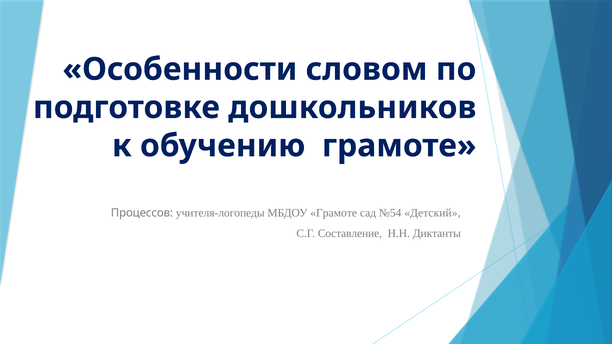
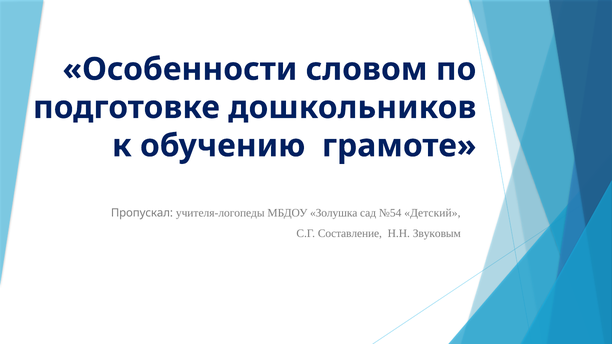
Процессов: Процессов -> Пропускал (142, 213)
МБДОУ Грамоте: Грамоте -> Золушка (334, 213)
Диктанты: Диктанты -> Звуковым (437, 233)
